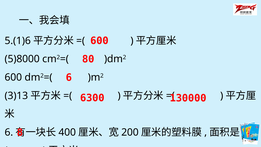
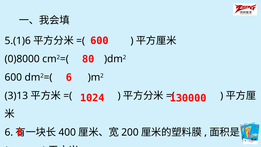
5)8000: 5)8000 -> 0)8000 (22, 59)
6300: 6300 -> 1024 (92, 98)
